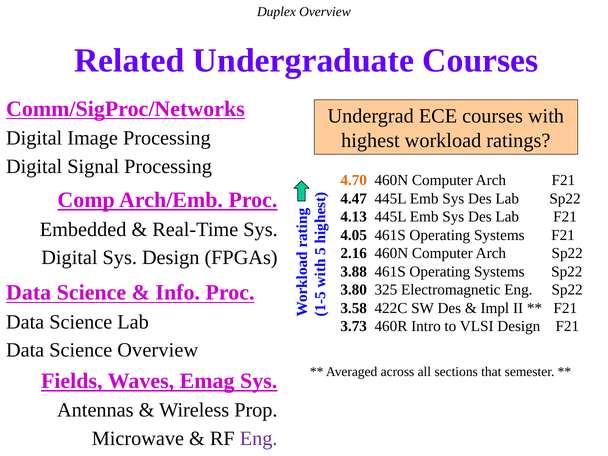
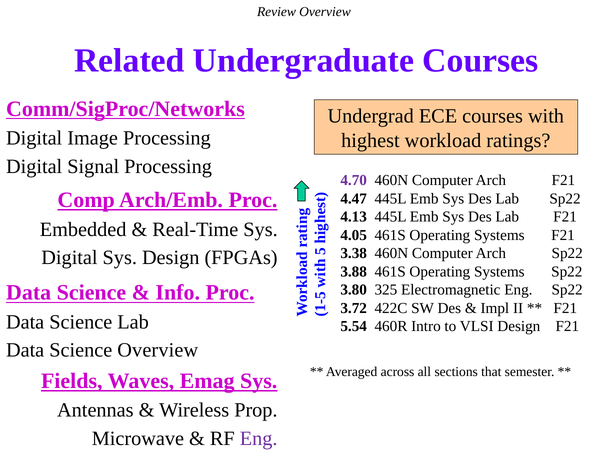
Duplex: Duplex -> Review (276, 12)
4.70 colour: orange -> purple (354, 180)
2.16: 2.16 -> 3.38 (354, 253)
3.58: 3.58 -> 3.72 (354, 308)
3.73: 3.73 -> 5.54 (354, 326)
